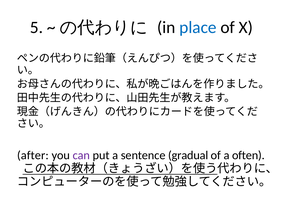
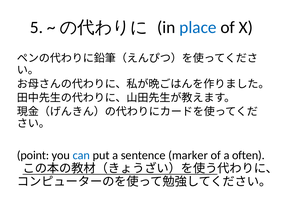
after: after -> point (33, 156)
can colour: purple -> blue (81, 156)
gradual: gradual -> marker (188, 156)
